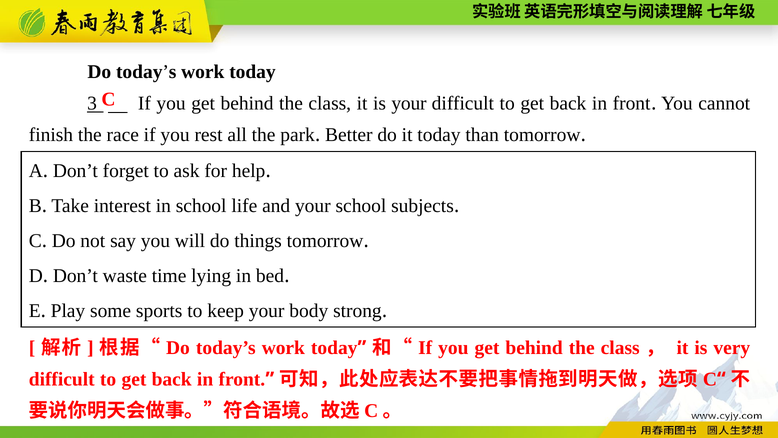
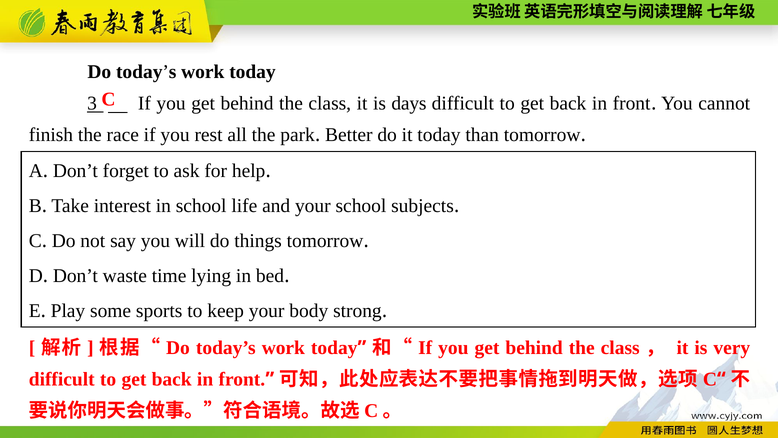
is your: your -> days (409, 103)
